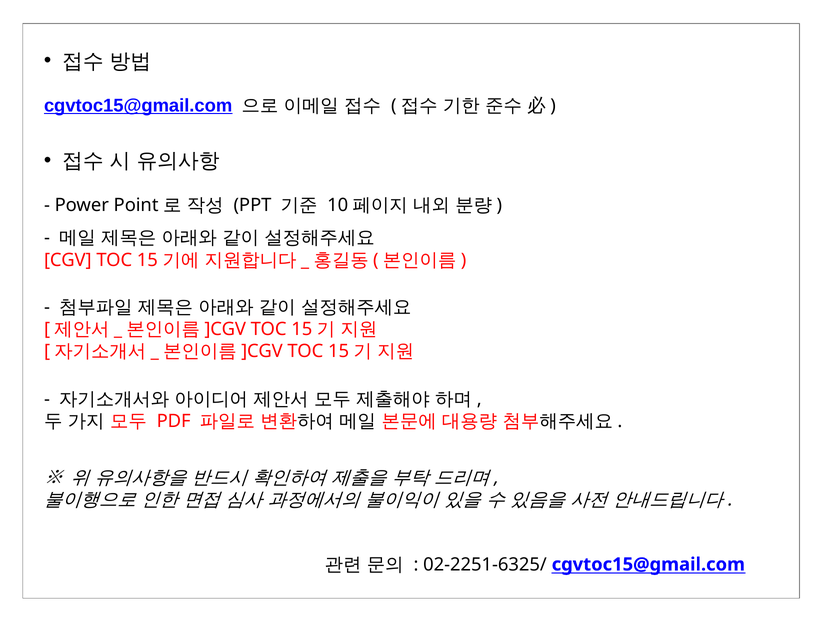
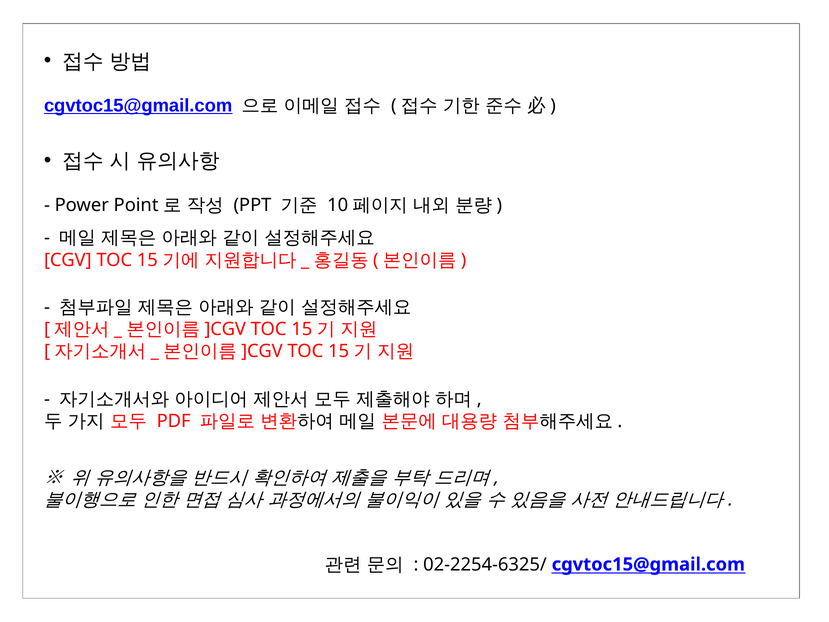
02-2251-6325/: 02-2251-6325/ -> 02-2254-6325/ (485, 564)
